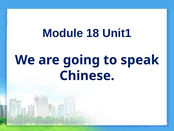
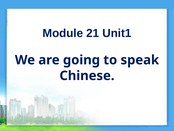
18: 18 -> 21 (93, 33)
